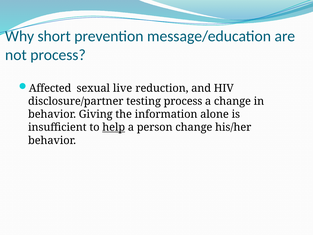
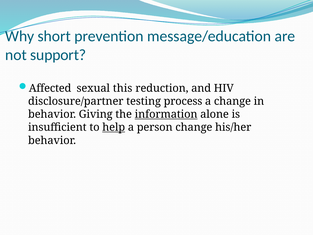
not process: process -> support (58, 55)
live: live -> this (123, 88)
information underline: none -> present (166, 114)
